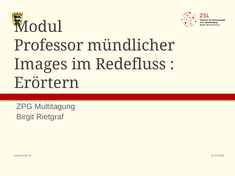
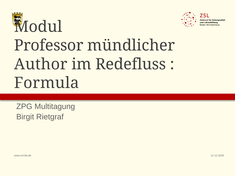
Images: Images -> Author (41, 64)
Erörtern: Erörtern -> Formula (47, 83)
